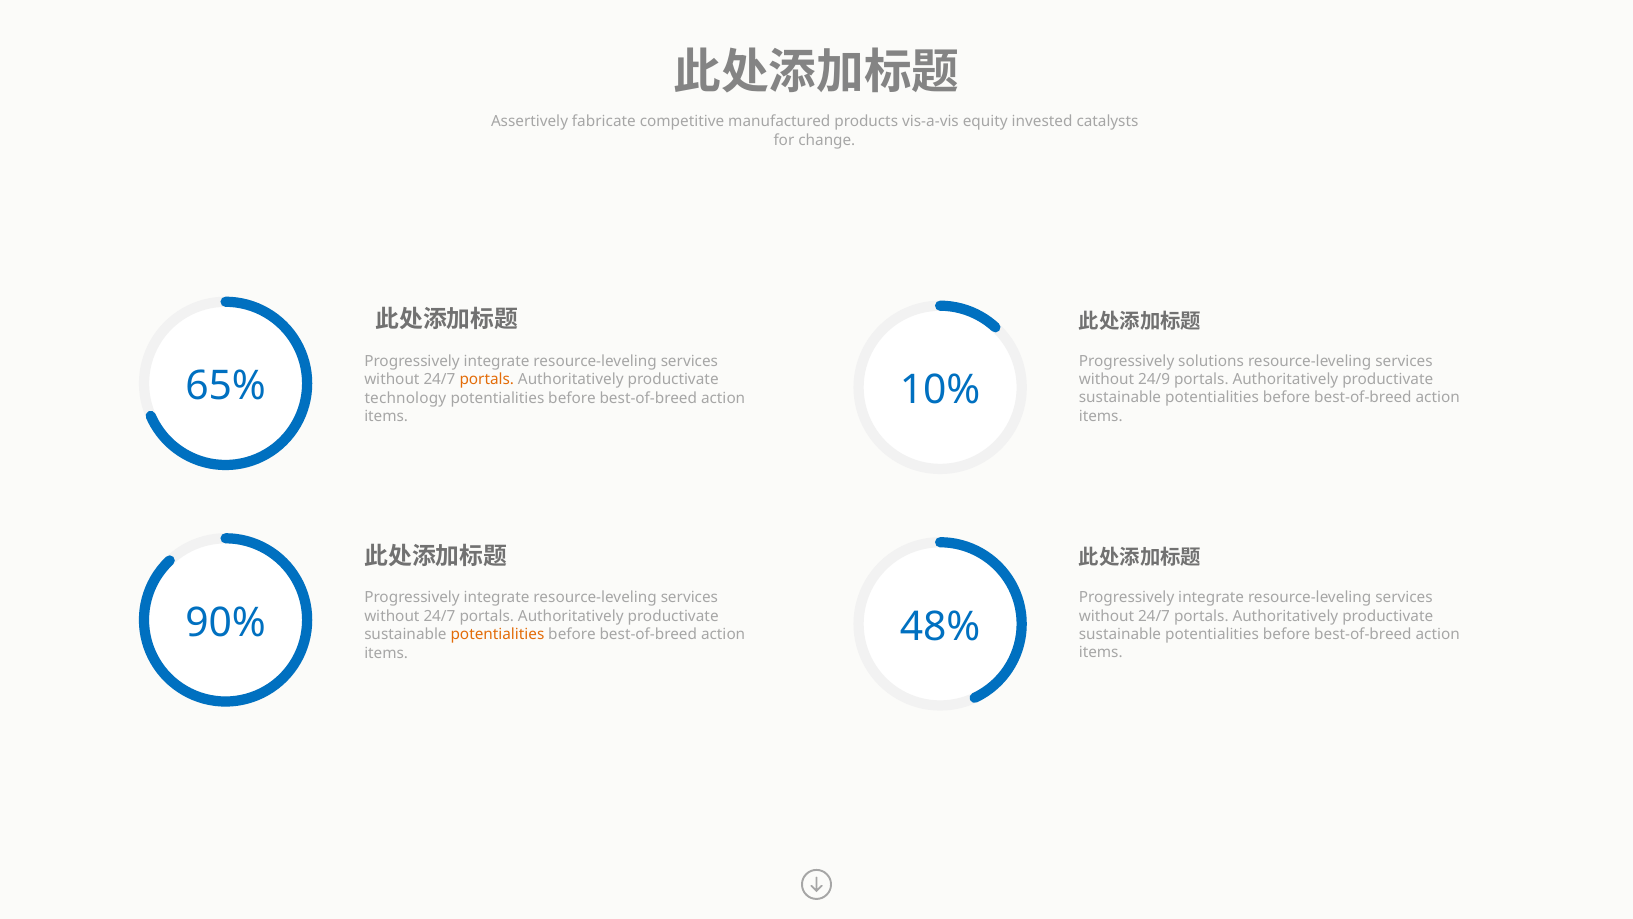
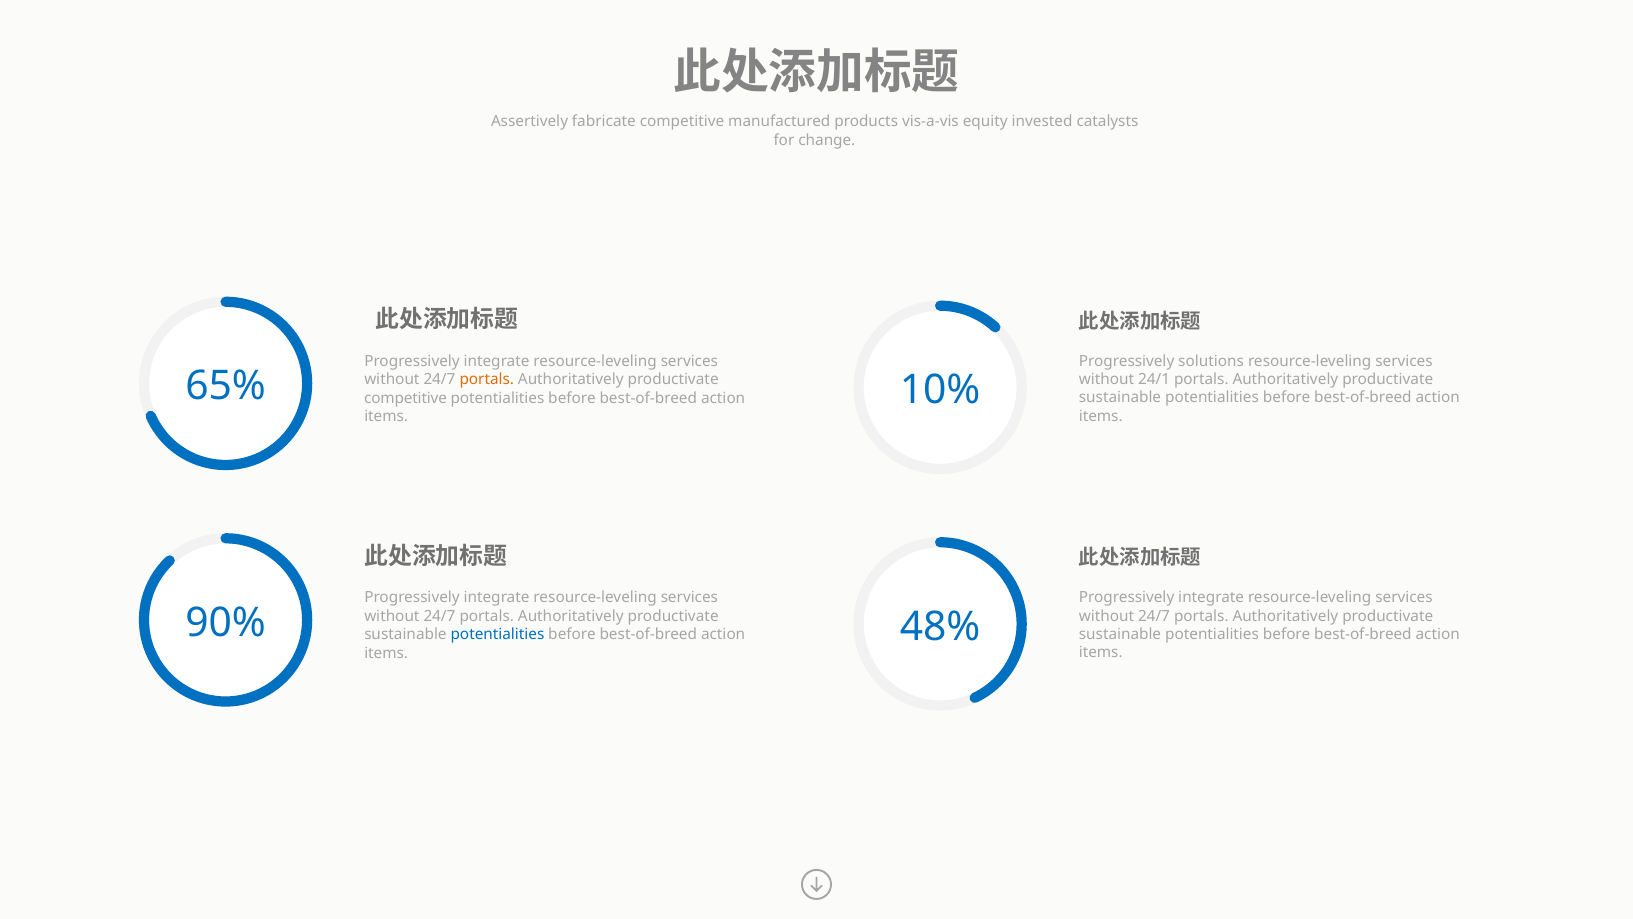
24/9: 24/9 -> 24/1 (1154, 379)
technology: technology -> competitive (406, 398)
potentialities colour: orange -> blue (497, 634)
